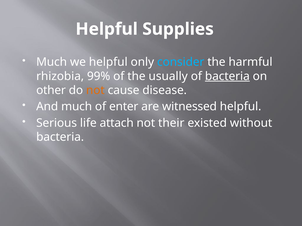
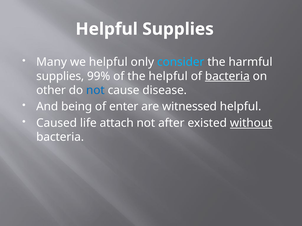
Much: Much -> Many (52, 62)
rhizobia: rhizobia -> supplies (60, 76)
the usually: usually -> helpful (168, 76)
not colour: orange -> blue (95, 90)
And much: much -> being (77, 107)
Serious: Serious -> Caused (57, 123)
their: their -> after (171, 123)
without underline: none -> present (251, 123)
